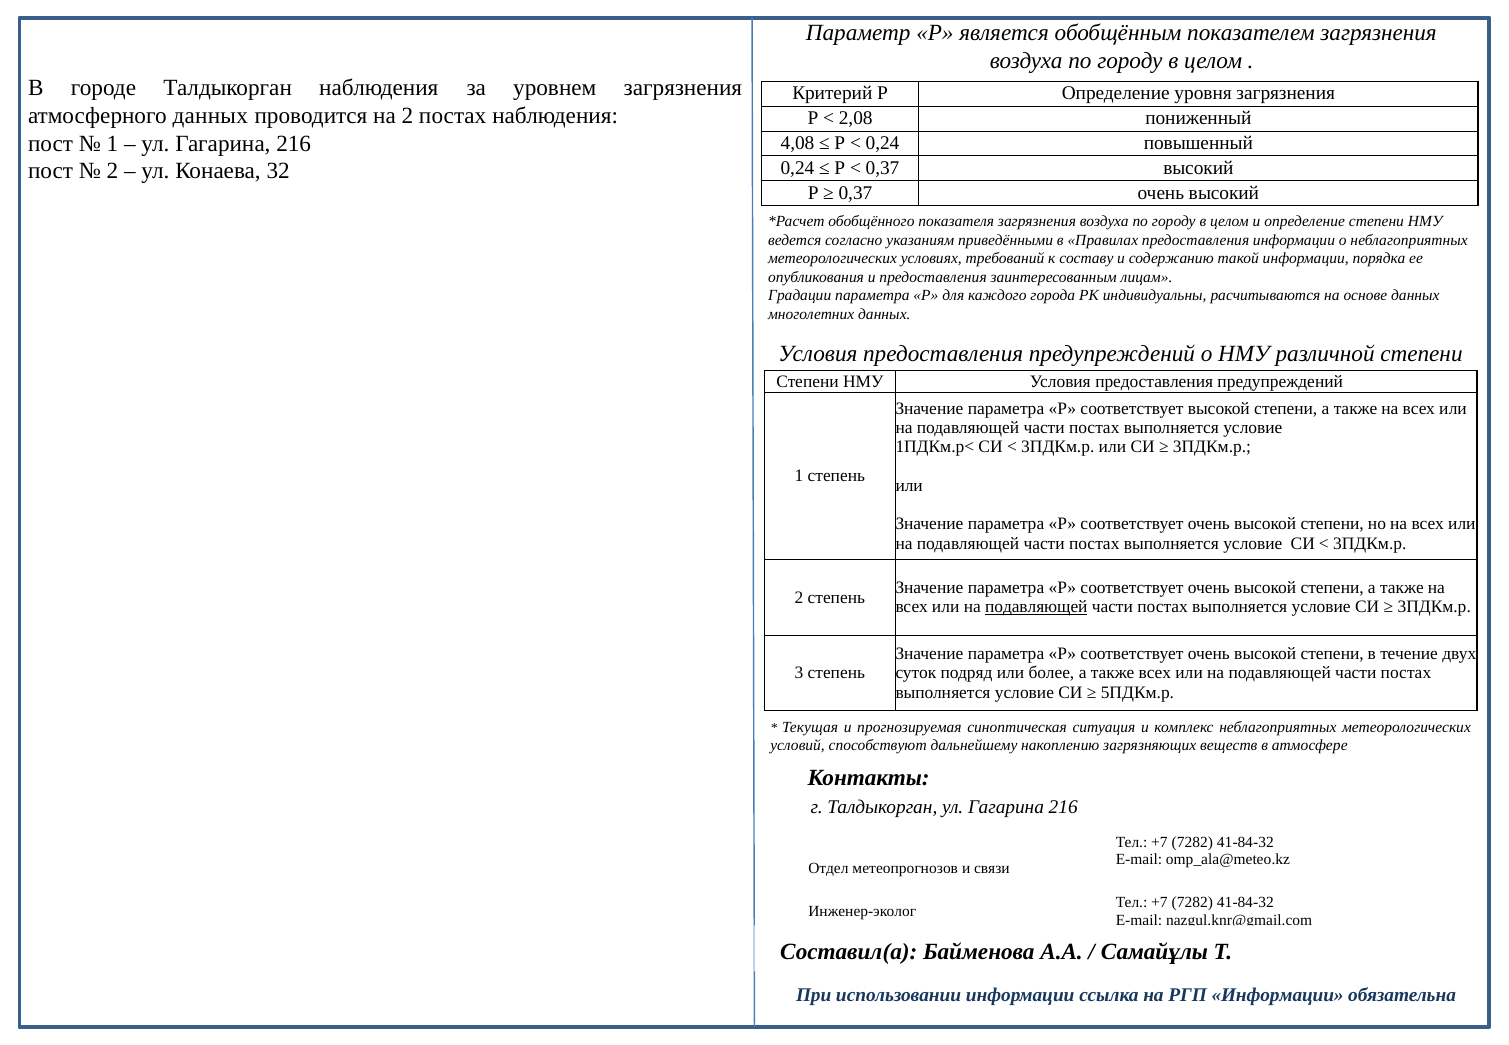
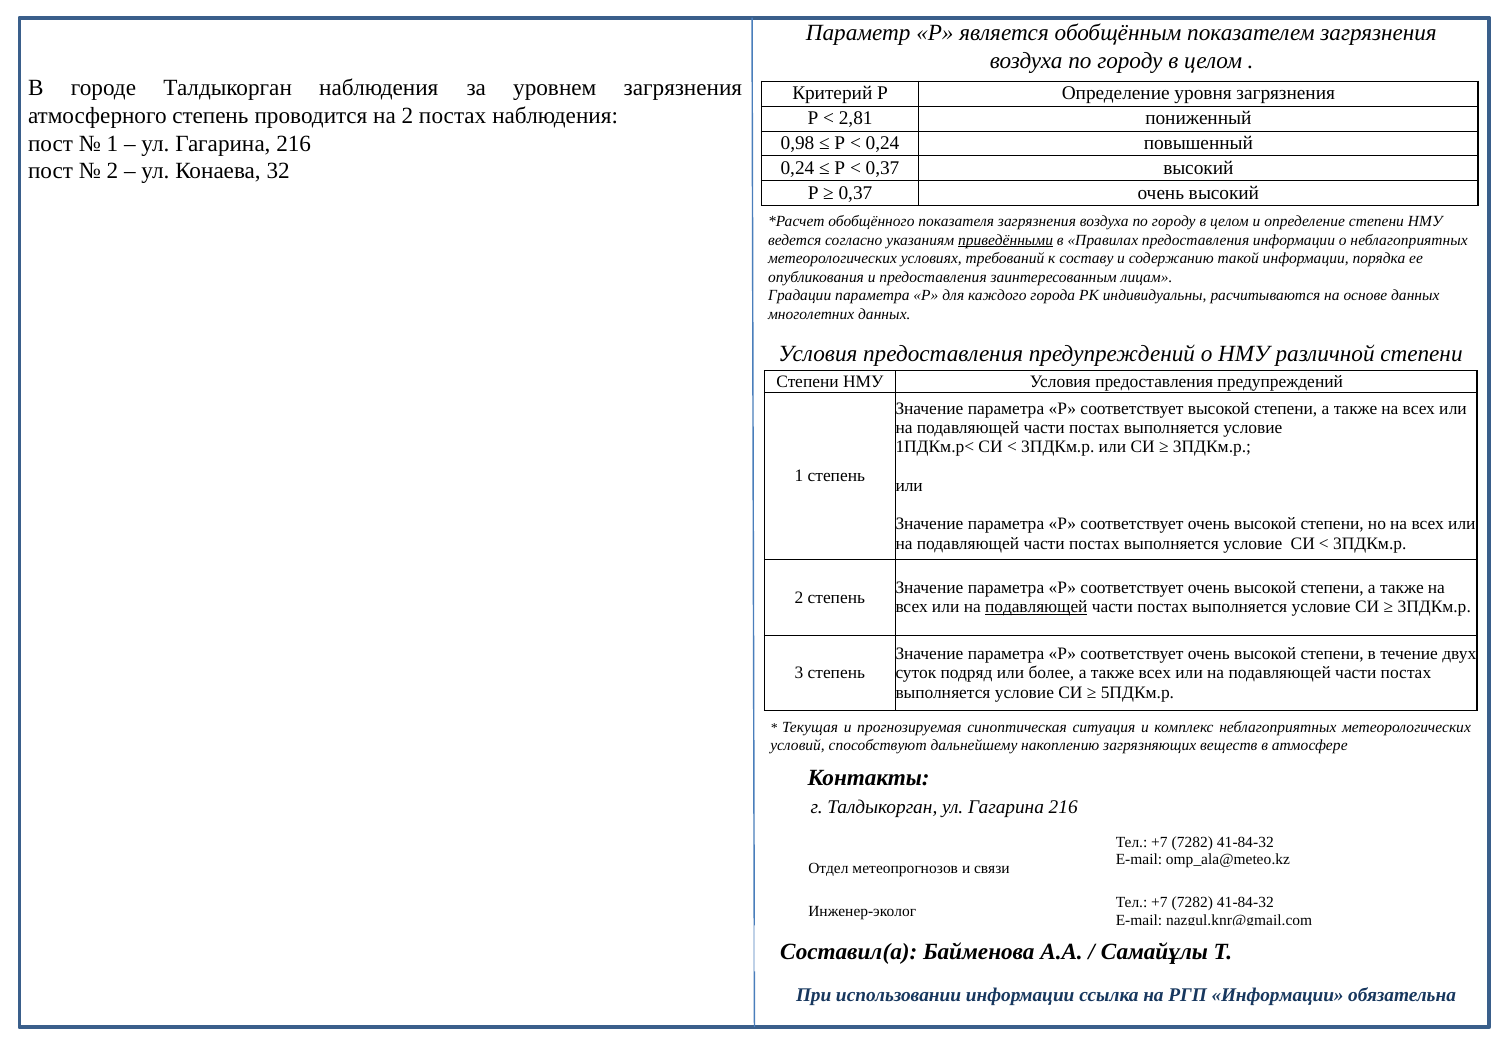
атмосферного данных: данных -> степень (210, 116)
2,08: 2,08 -> 2,81 (856, 118)
4,08: 4,08 -> 0,98 (798, 143)
приведёнными underline: none -> present (1006, 240)
